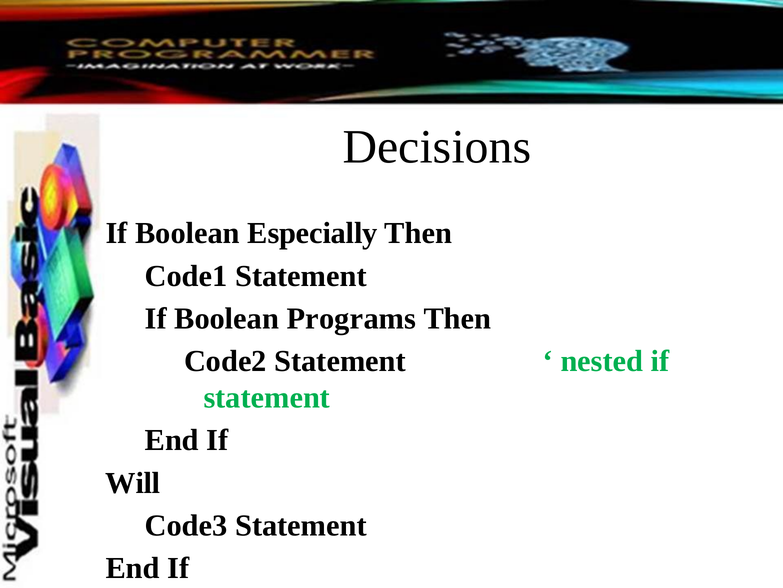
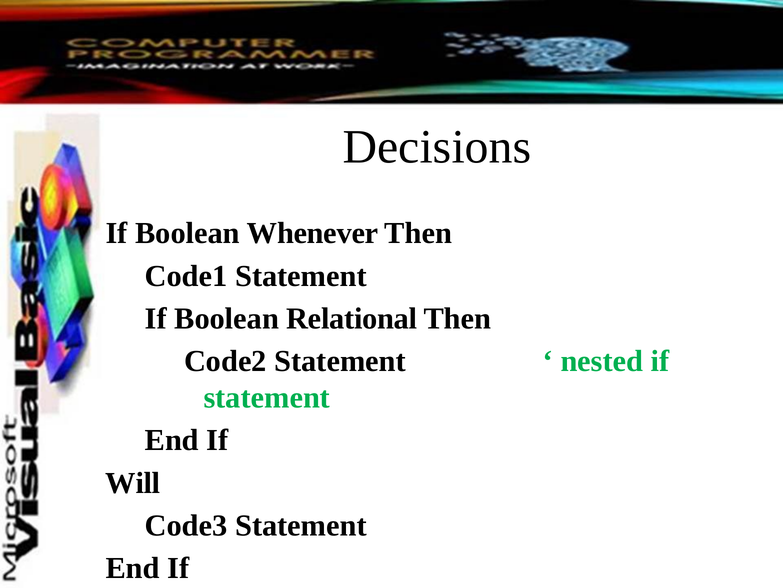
Especially: Especially -> Whenever (313, 233)
Programs: Programs -> Relational (352, 318)
